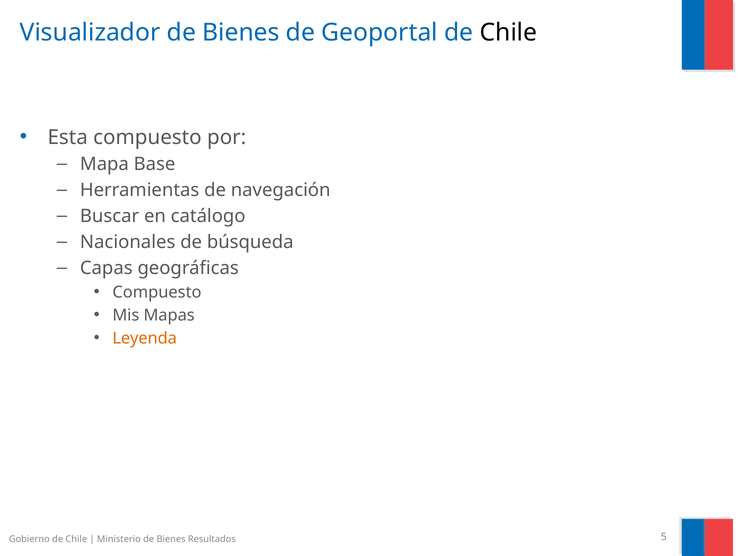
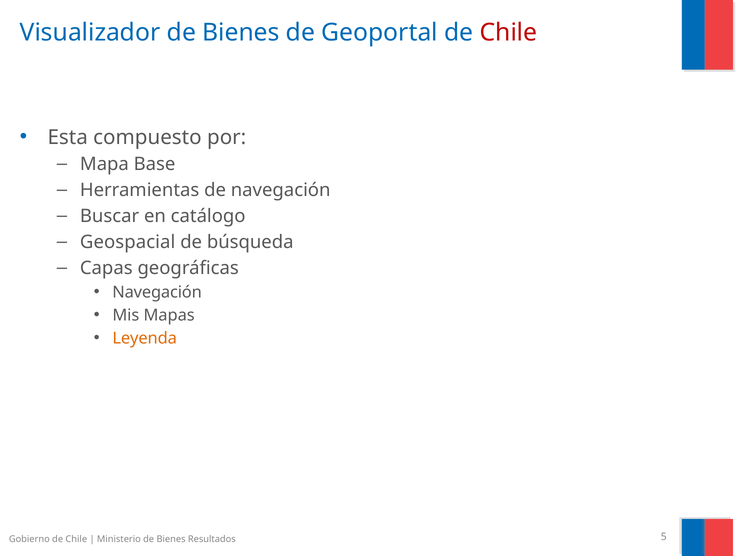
Chile colour: black -> red (509, 33)
Nacionales: Nacionales -> Geospacial (128, 242)
Compuesto: Compuesto -> Navegación (157, 292)
